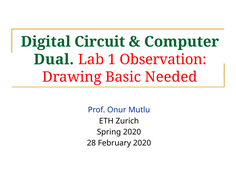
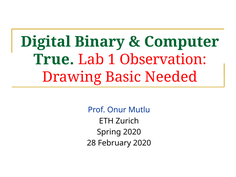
Circuit: Circuit -> Binary (100, 42)
Dual: Dual -> True (54, 59)
